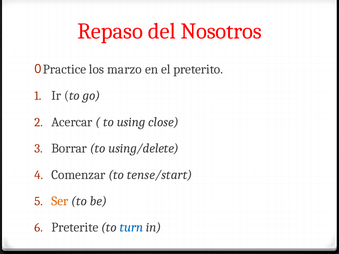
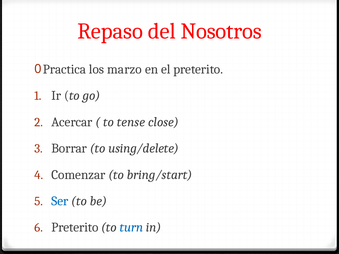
Practice: Practice -> Practica (65, 69)
using: using -> tense (131, 122)
tense/start: tense/start -> bring/start (160, 175)
Ser colour: orange -> blue (60, 201)
Preterite: Preterite -> Preterito (75, 228)
